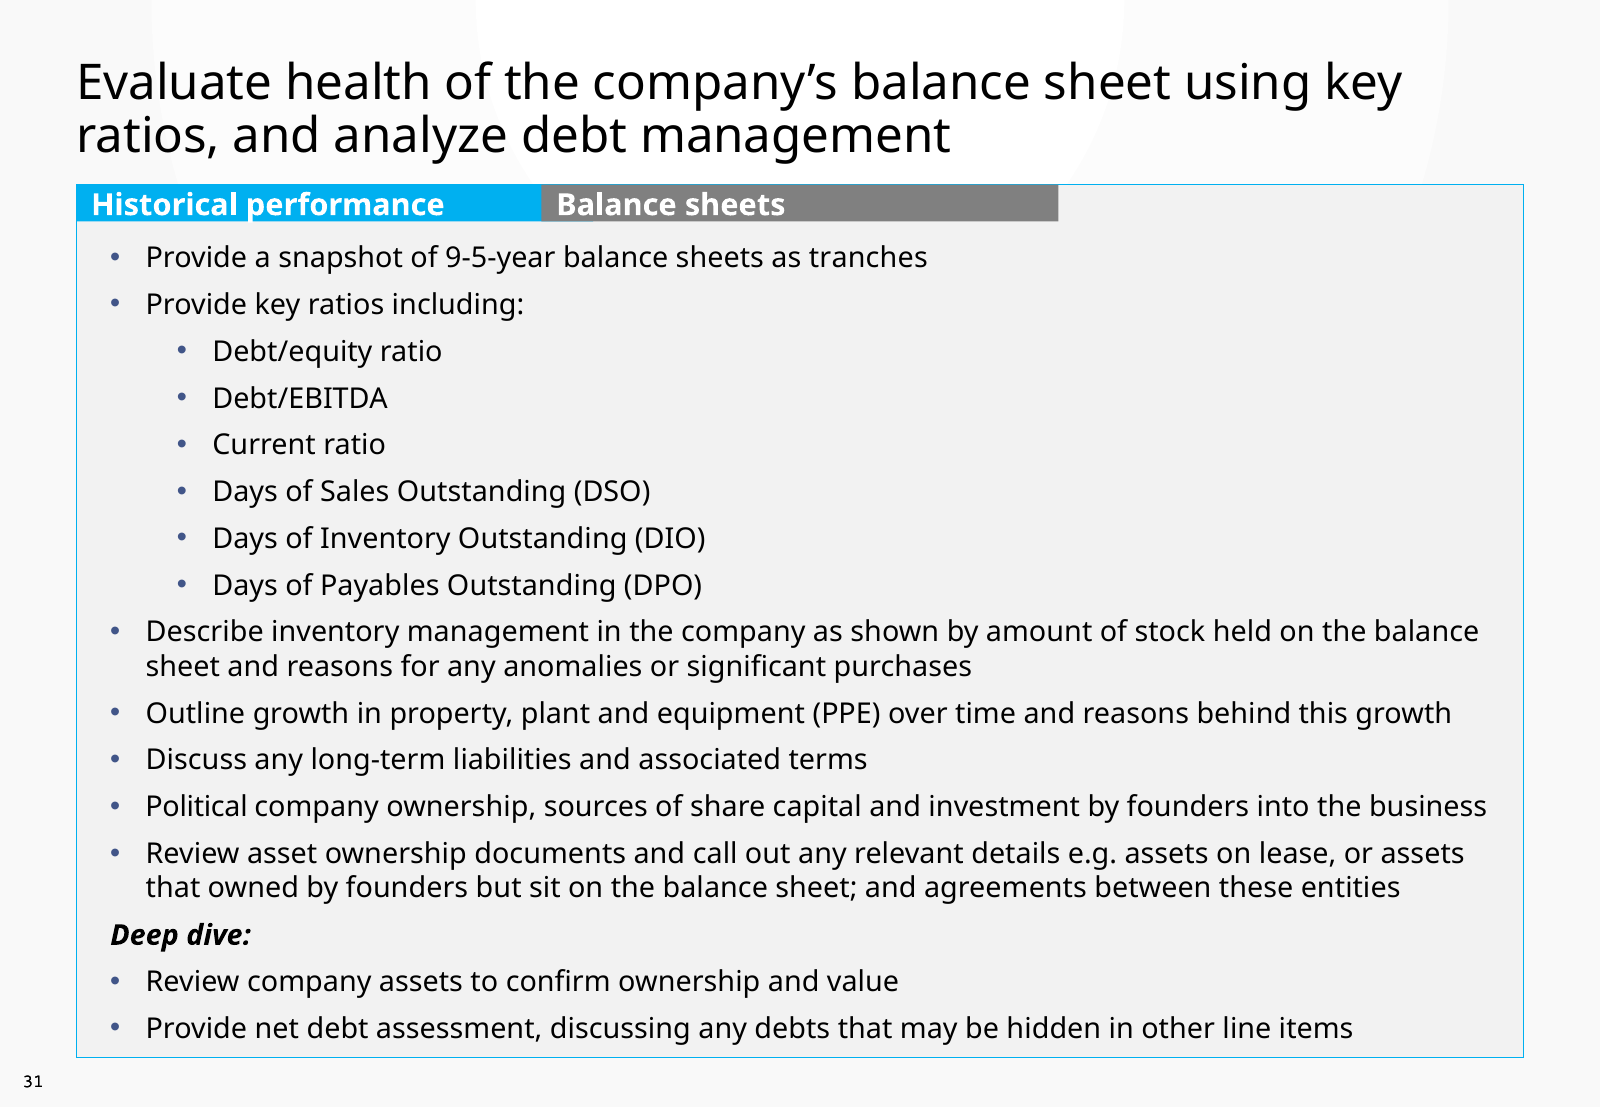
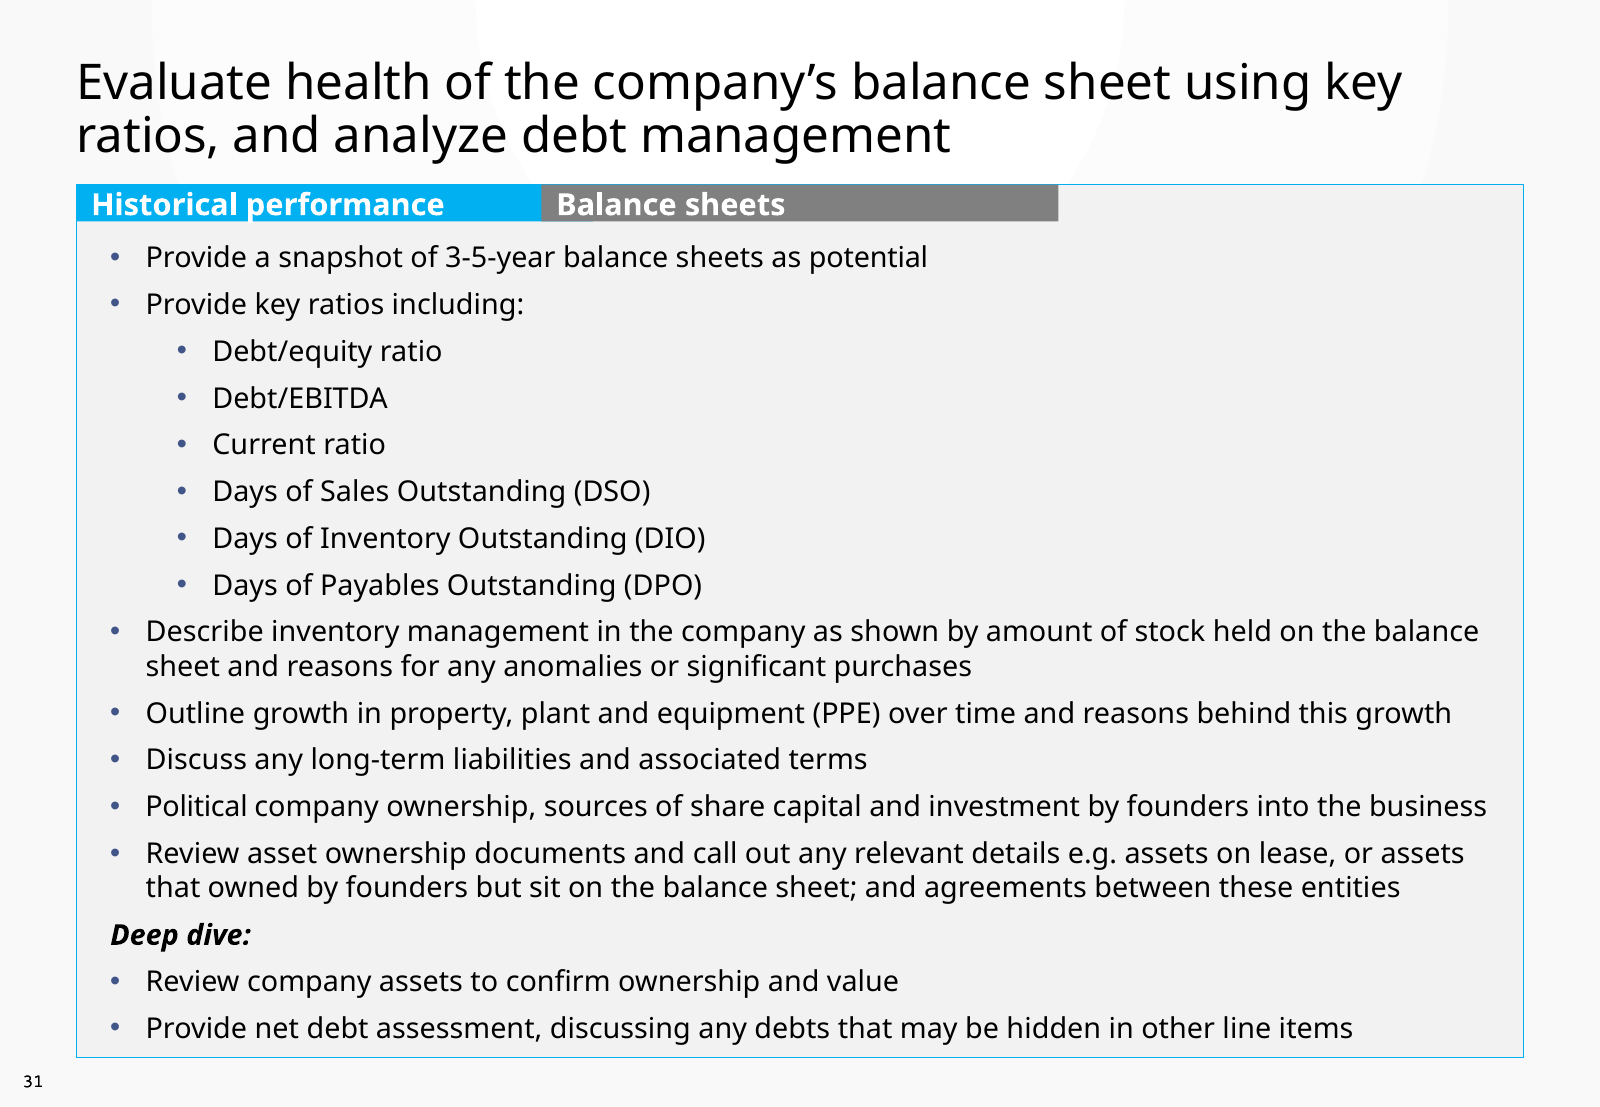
9-5-year: 9-5-year -> 3-5-year (500, 258)
tranches: tranches -> potential (869, 258)
